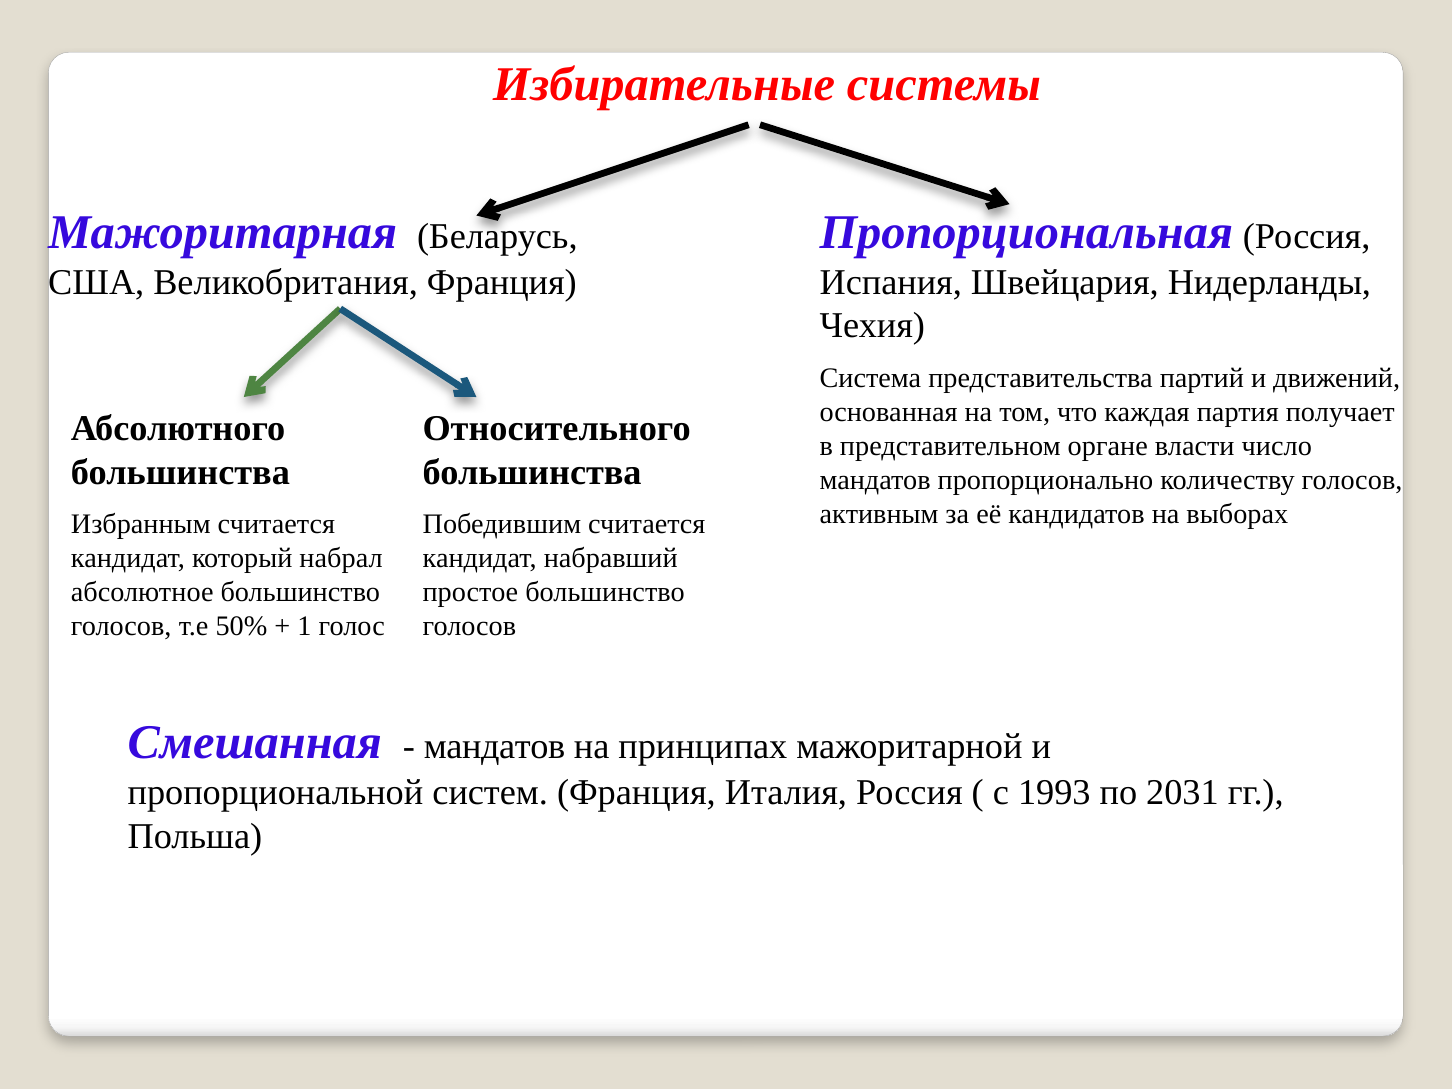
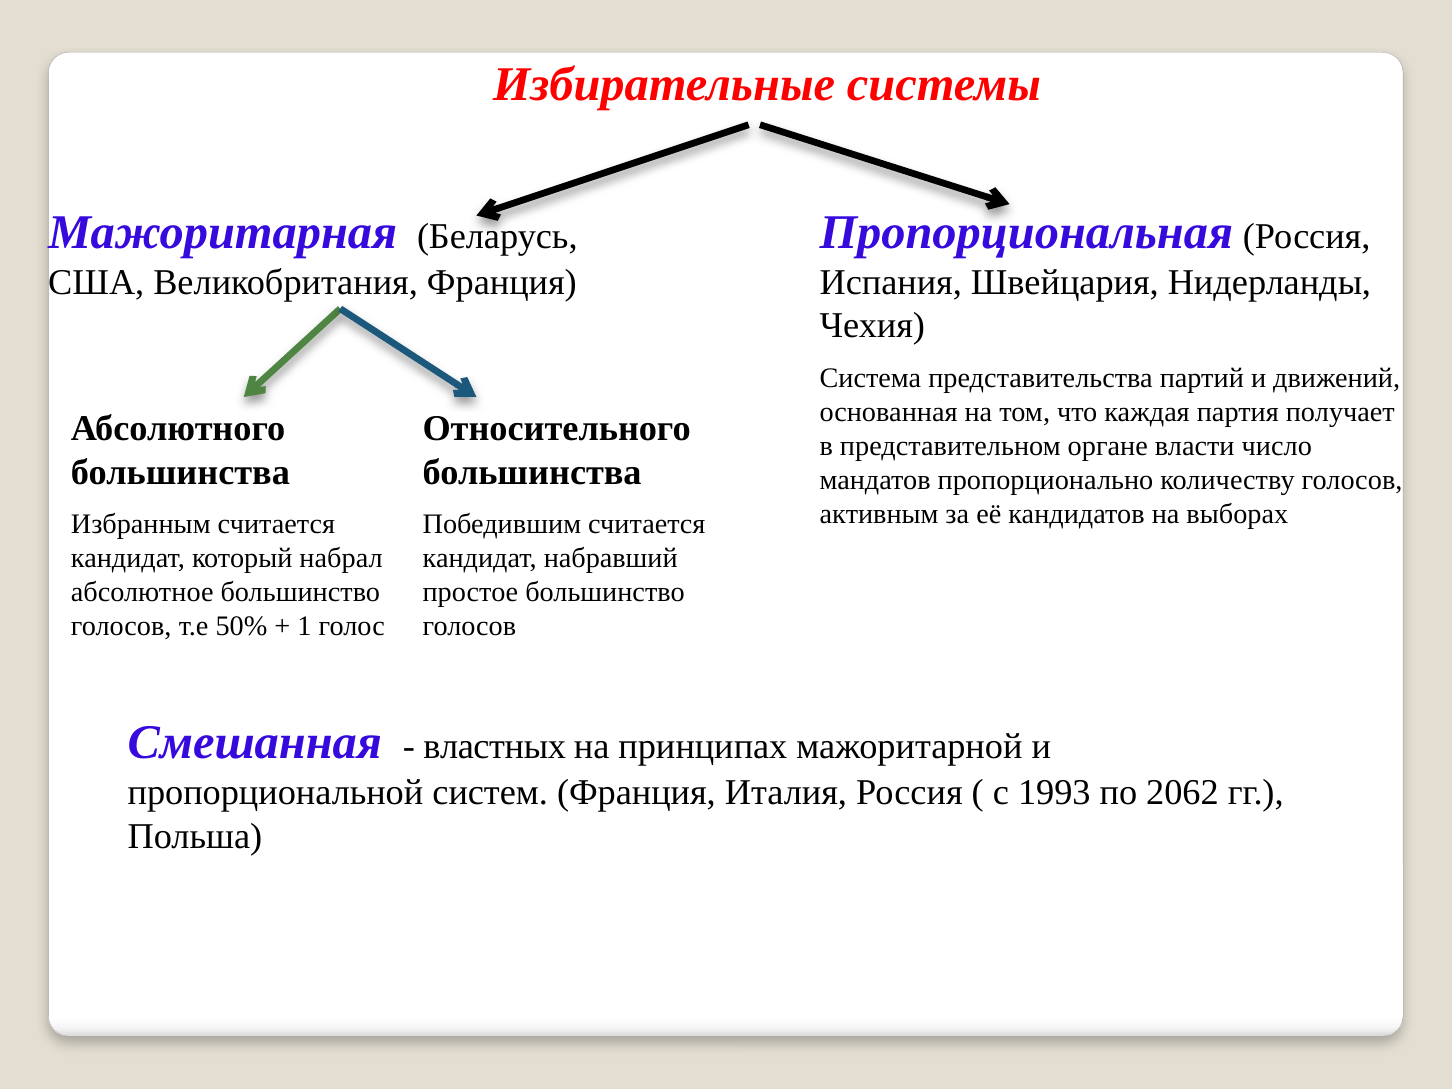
мандатов: мандатов -> властных (495, 747)
2031: 2031 -> 2062 (1182, 793)
